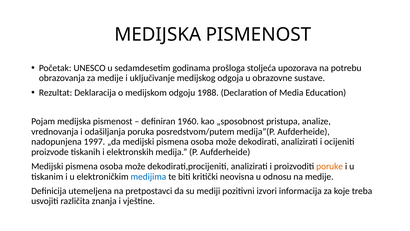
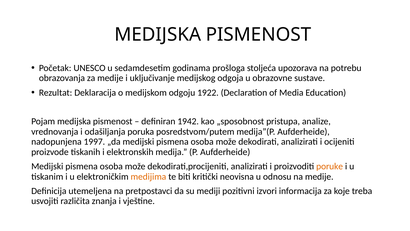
1988: 1988 -> 1922 (208, 93)
1960: 1960 -> 1942 (188, 121)
medijima colour: blue -> orange (148, 176)
